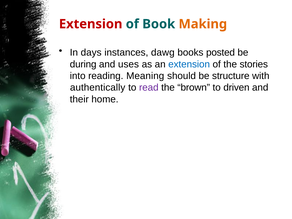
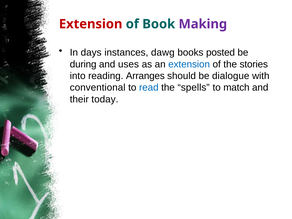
Making colour: orange -> purple (203, 24)
Meaning: Meaning -> Arranges (145, 76)
structure: structure -> dialogue (231, 76)
authentically: authentically -> conventional (98, 88)
read colour: purple -> blue (149, 88)
brown: brown -> spells (194, 88)
driven: driven -> match (236, 88)
home: home -> today (105, 99)
